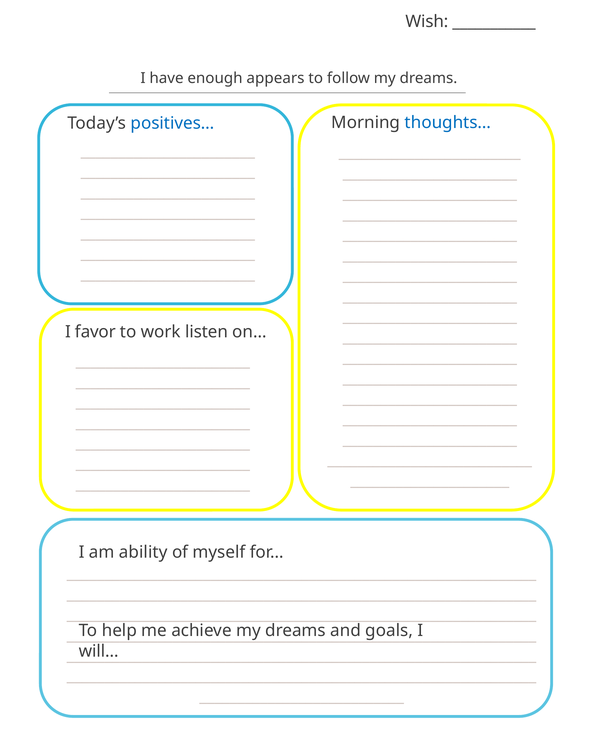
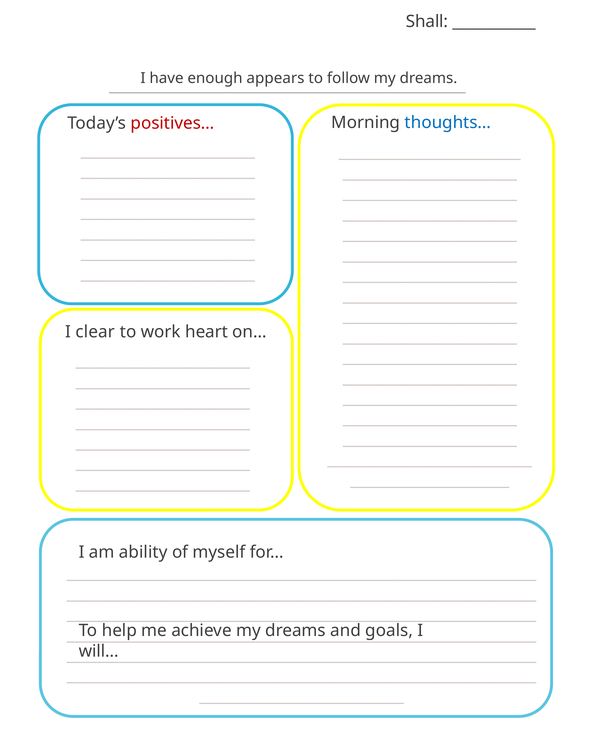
Wish: Wish -> Shall (427, 22)
positives… colour: blue -> red (172, 123)
favor: favor -> clear (95, 332)
listen: listen -> heart (207, 332)
